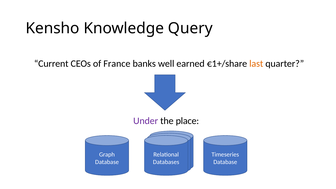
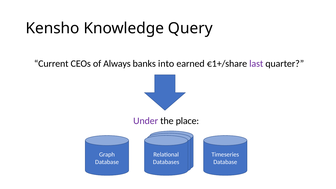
France: France -> Always (117, 64)
well: well -> into (166, 64)
last colour: orange -> purple (256, 64)
